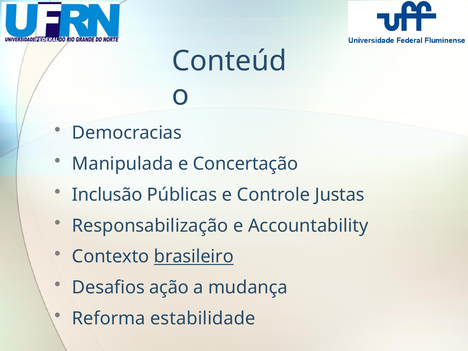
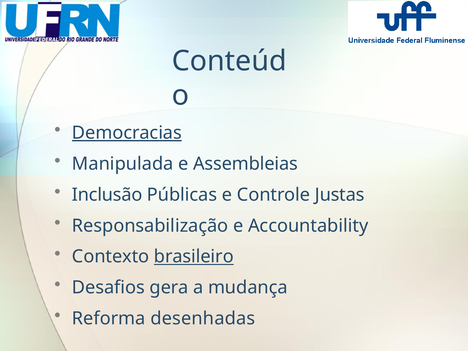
Democracias underline: none -> present (127, 133)
Concertação: Concertação -> Assembleias (246, 164)
ação: ação -> gera (169, 288)
estabilidade: estabilidade -> desenhadas (203, 319)
